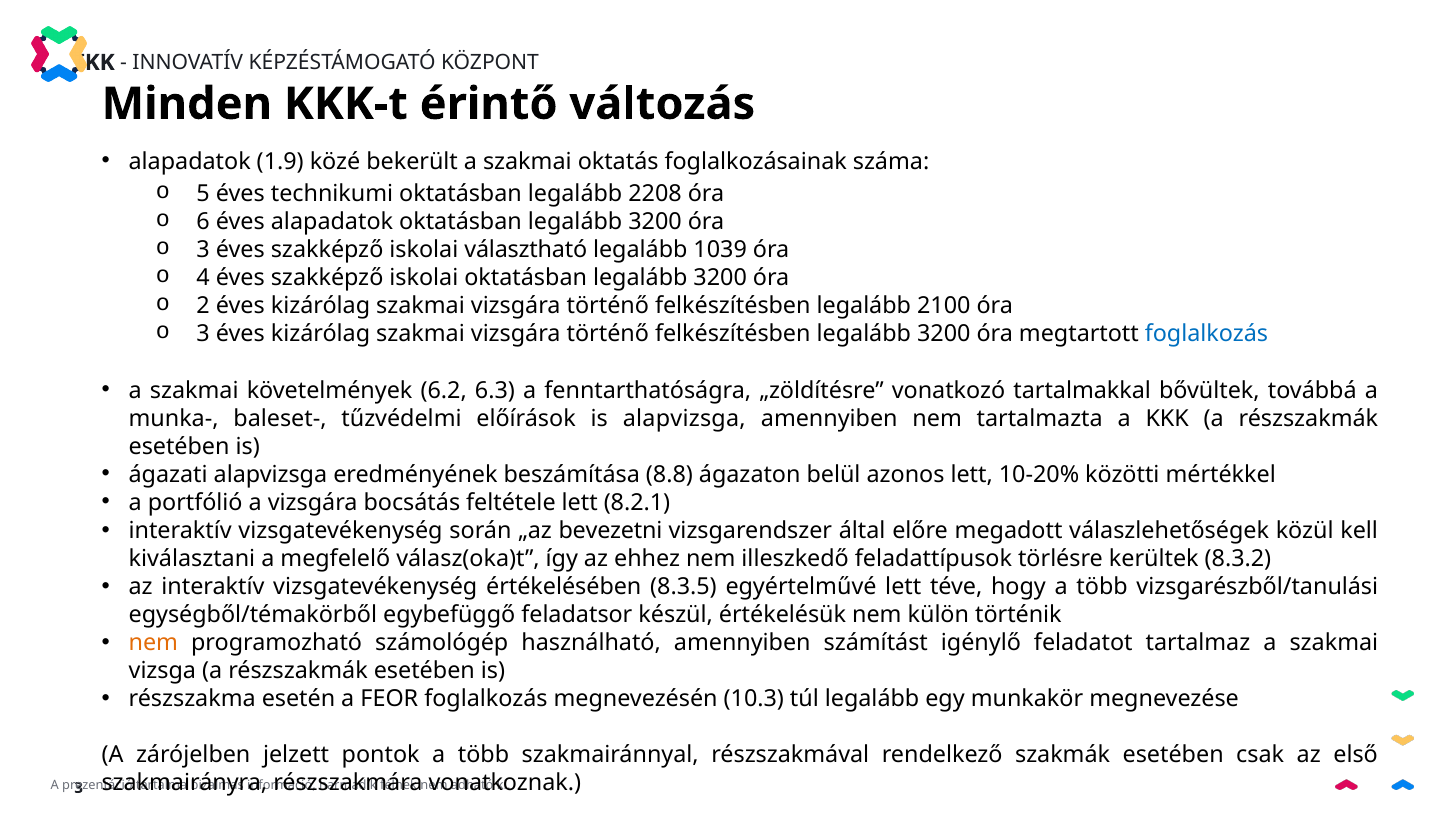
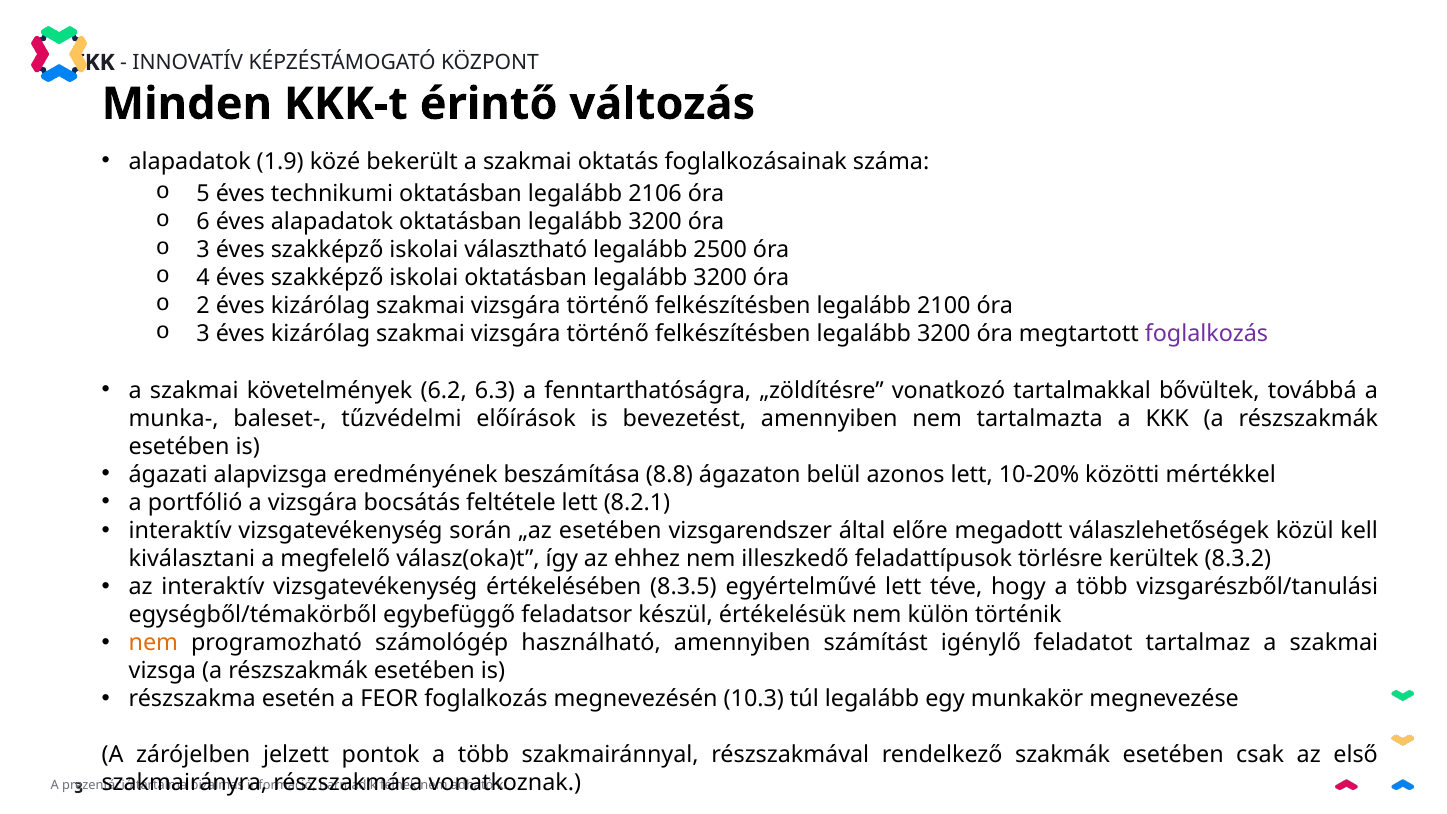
2208: 2208 -> 2106 (655, 194)
1039: 1039 -> 2500 (720, 250)
foglalkozás colour: blue -> purple (1206, 334)
is alapvizsga: alapvizsga -> bevezetést (684, 418)
„az bevezetni: bevezetni -> esetében (610, 531)
